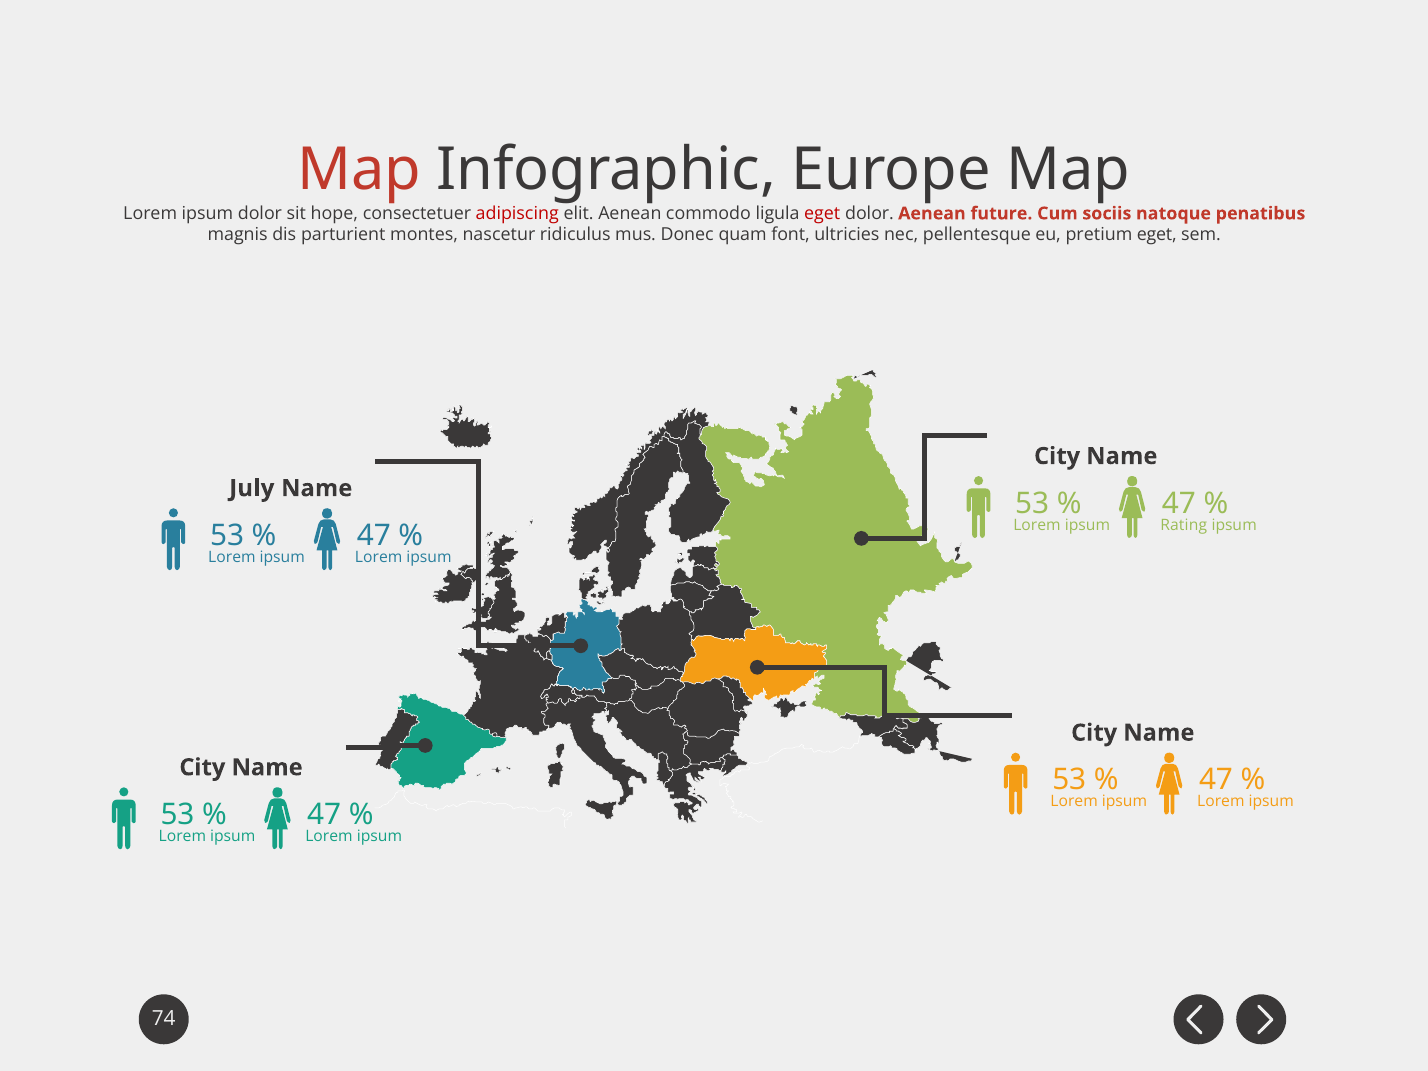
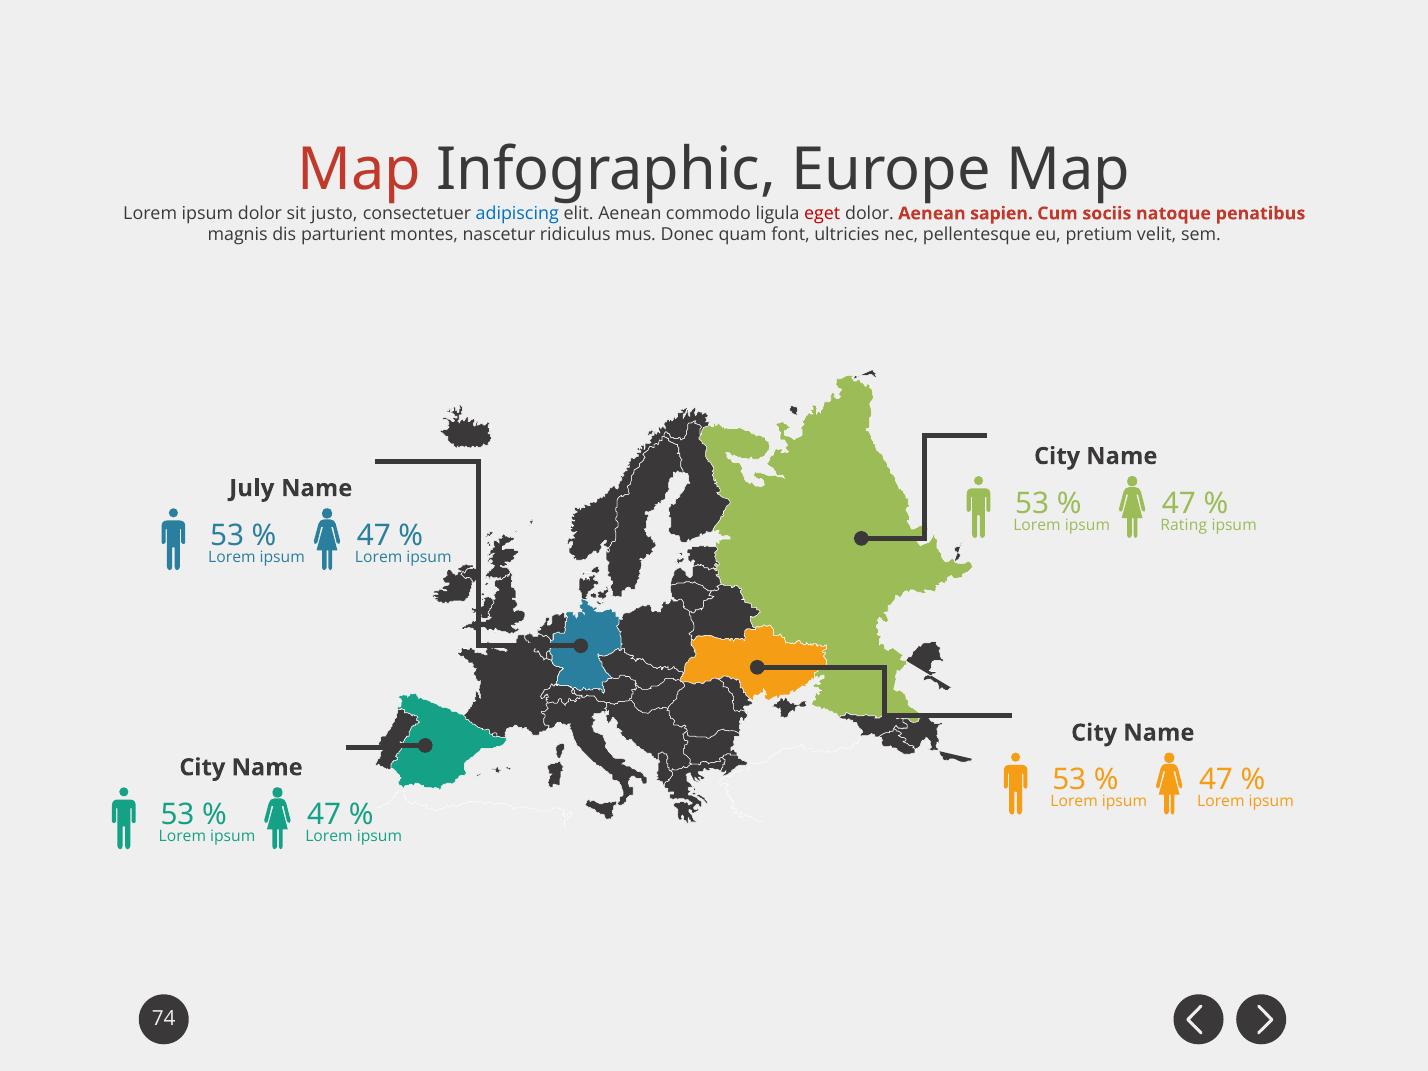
hope: hope -> justo (334, 213)
adipiscing colour: red -> blue (517, 213)
future: future -> sapien (1002, 213)
pretium eget: eget -> velit (1157, 235)
